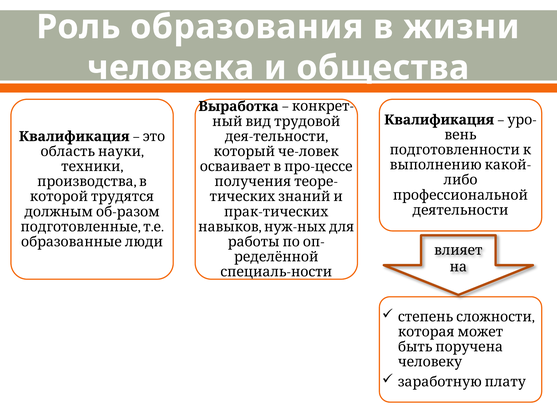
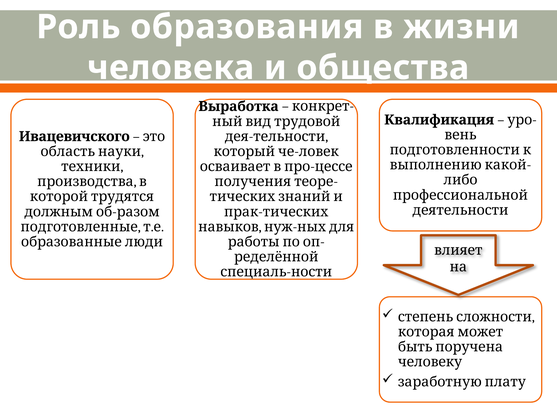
Квалификация: Квалификация -> Ивацевичского (74, 136)
